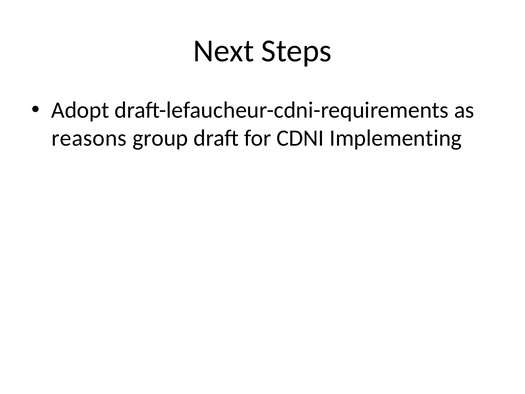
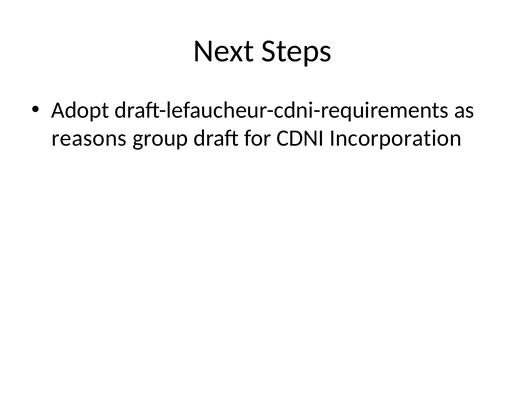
Implementing: Implementing -> Incorporation (396, 138)
